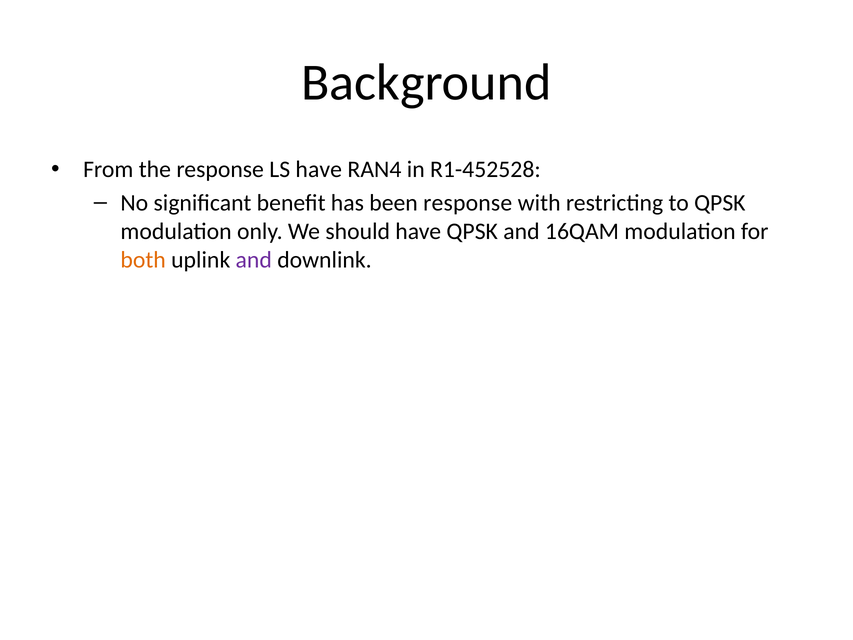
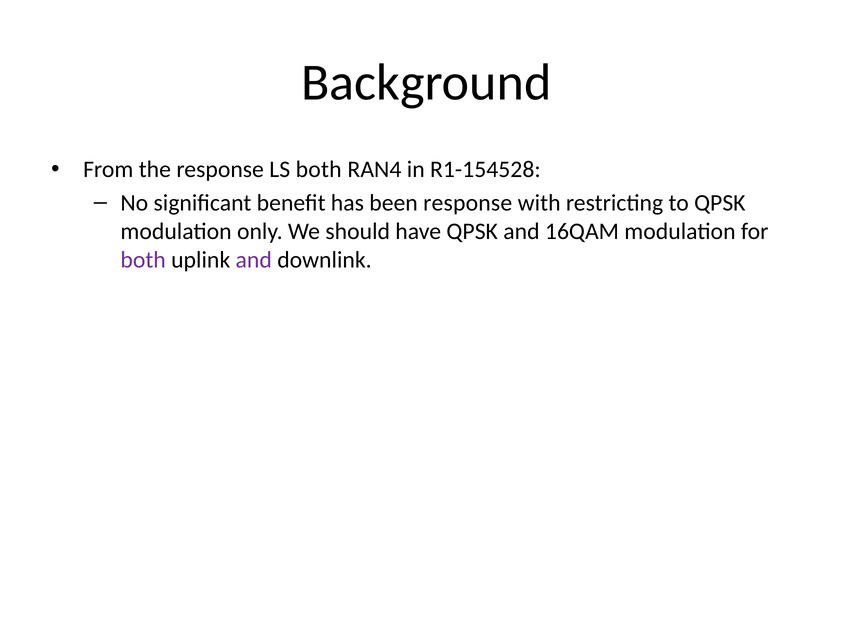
LS have: have -> both (319, 169)
R1-452528: R1-452528 -> R1-154528 (485, 169)
both colour: orange -> purple (143, 260)
